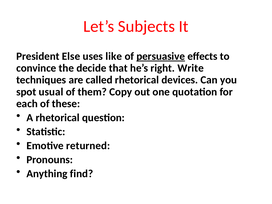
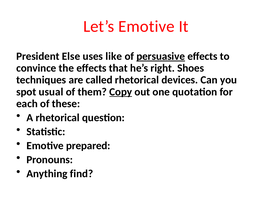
Let’s Subjects: Subjects -> Emotive (146, 26)
the decide: decide -> effects (91, 68)
Write: Write -> Shoes (191, 68)
Copy underline: none -> present (121, 92)
returned: returned -> prepared (88, 146)
